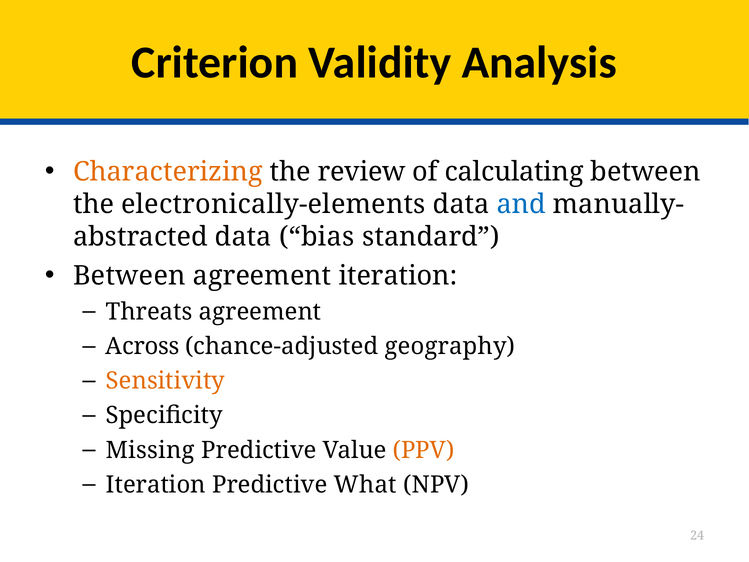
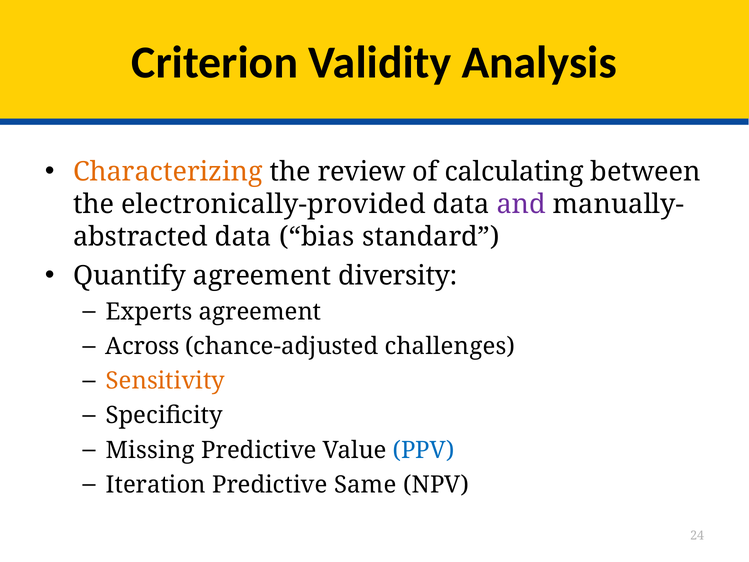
electronically-elements: electronically-elements -> electronically-provided (273, 204)
and colour: blue -> purple (521, 204)
Between: Between -> Quantify (130, 276)
agreement iteration: iteration -> diversity (398, 276)
Threats: Threats -> Experts (149, 312)
geography: geography -> challenges (450, 346)
PPV colour: orange -> blue (424, 450)
What: What -> Same (365, 484)
